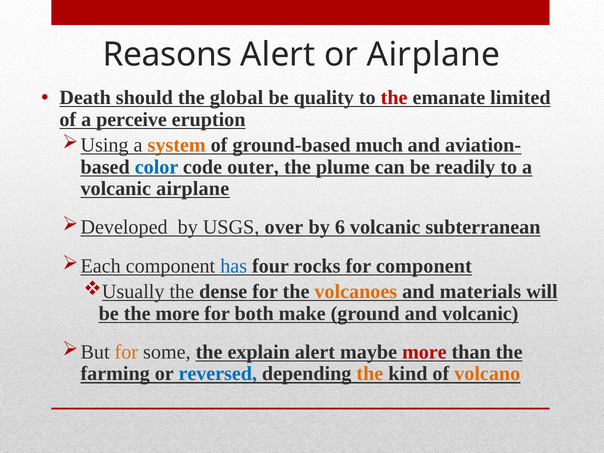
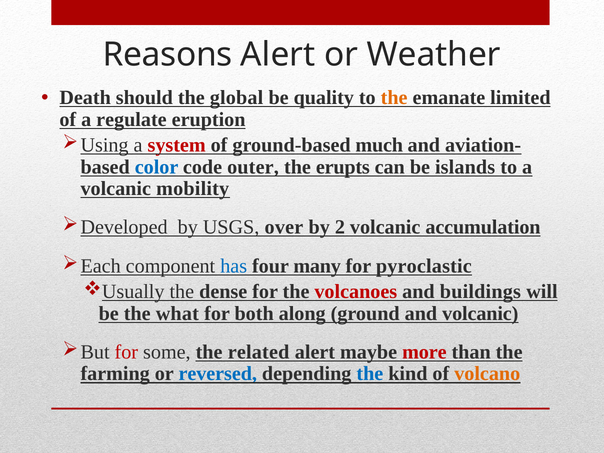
or Airplane: Airplane -> Weather (434, 55)
the colour: red -> orange (394, 98)
perceive: perceive -> regulate (131, 119)
system colour: orange -> red (177, 145)
plume: plume -> erupts (343, 167)
readily: readily -> islands (465, 167)
volcanic airplane: airplane -> mobility (193, 189)
6: 6 -> 2 (340, 227)
subterranean: subterranean -> accumulation (483, 227)
rocks: rocks -> many (317, 266)
for component: component -> pyroclastic (424, 266)
volcanoes colour: orange -> red (356, 292)
materials: materials -> buildings (480, 292)
the more: more -> what (177, 313)
make: make -> along (302, 313)
for colour: orange -> red (126, 352)
explain: explain -> related (259, 352)
the colour: orange -> blue (370, 374)
